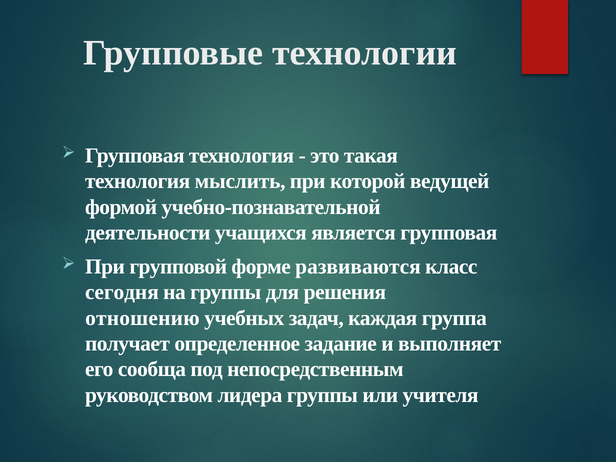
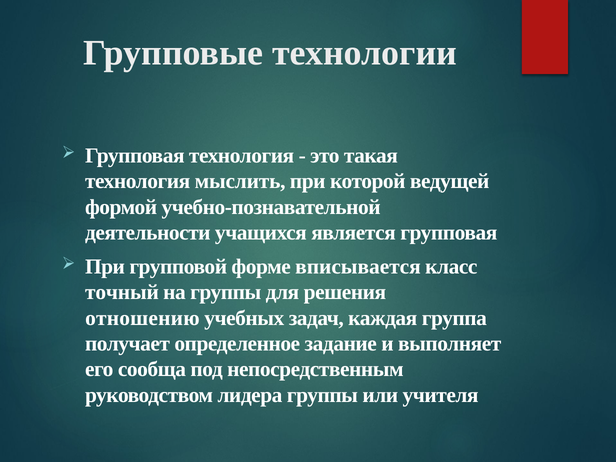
развиваются: развиваются -> вписывается (358, 267)
сегодня: сегодня -> точный (122, 292)
